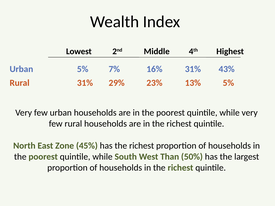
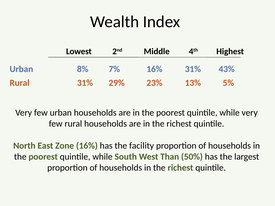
Urban 5%: 5% -> 8% (83, 69)
Zone 45%: 45% -> 16% (87, 146)
has the richest: richest -> facility (142, 146)
